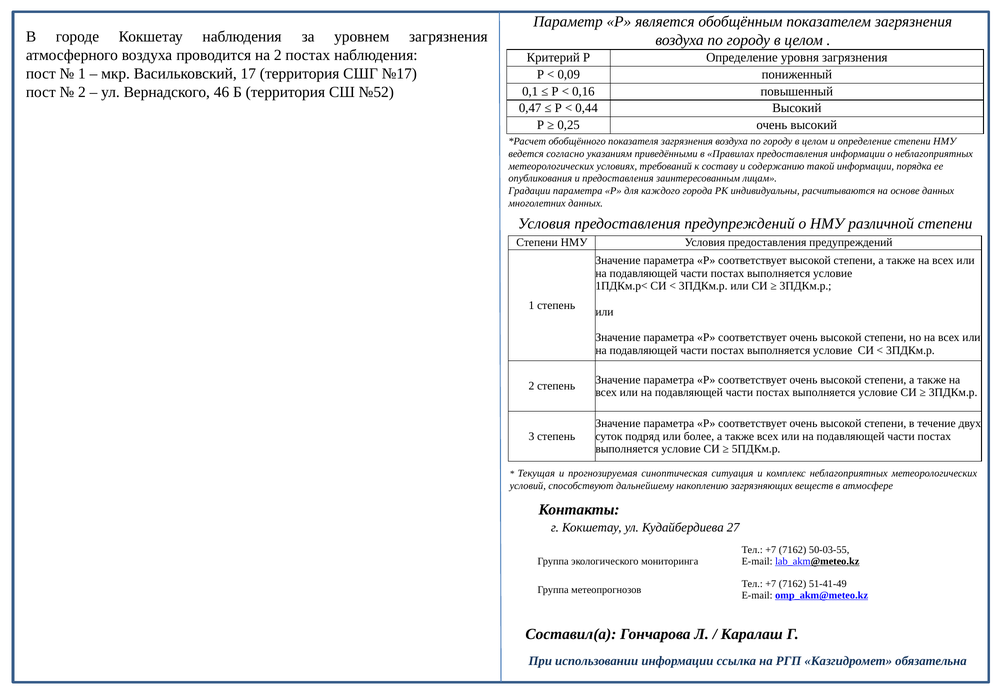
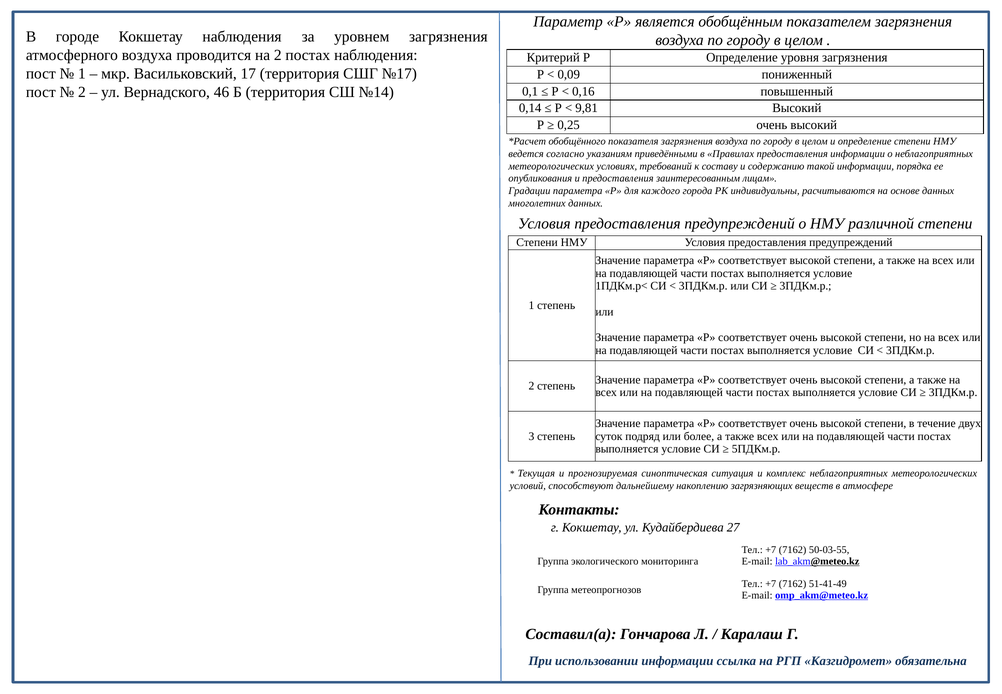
№52: №52 -> №14 (376, 92)
0,47: 0,47 -> 0,14 (530, 108)
0,44: 0,44 -> 9,81 (587, 108)
